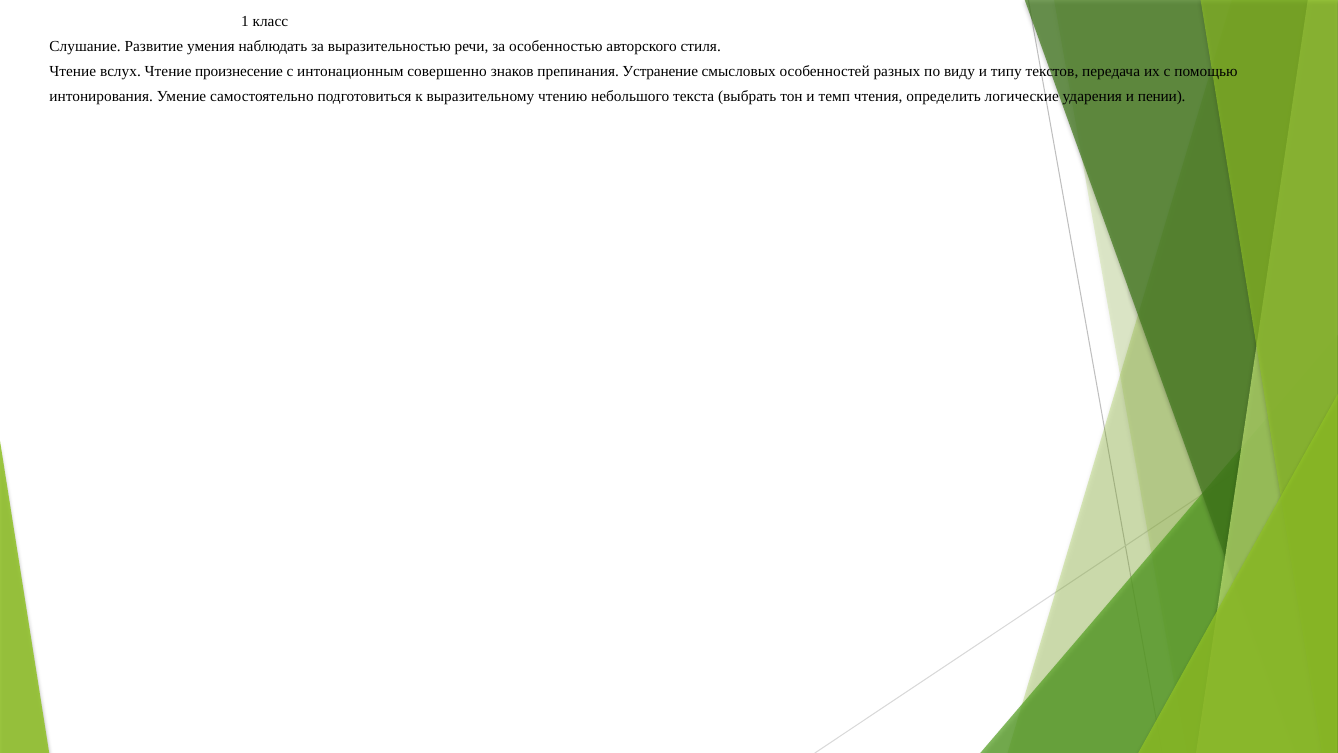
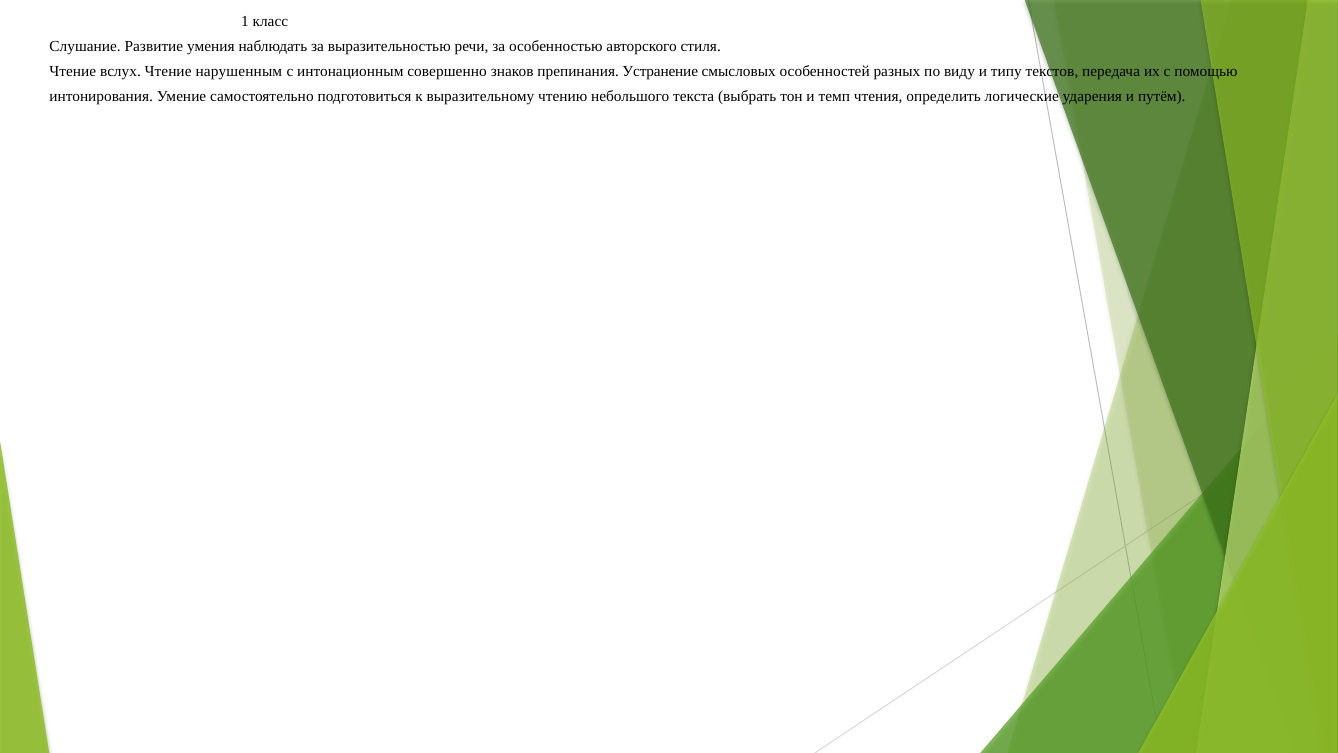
произнесение: произнесение -> нарушенным (239, 71)
пении: пении -> путём (1162, 96)
